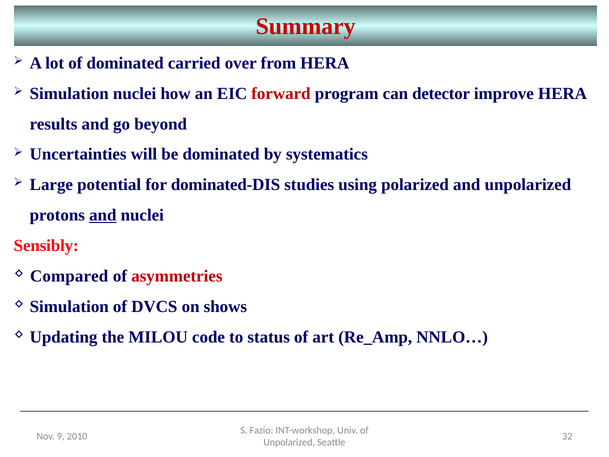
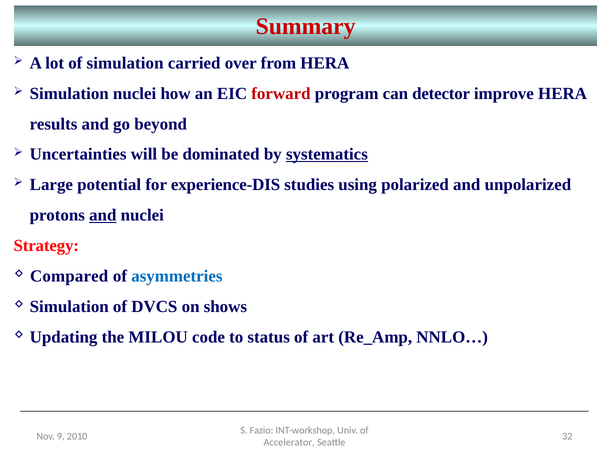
of dominated: dominated -> simulation (125, 63)
systematics underline: none -> present (327, 154)
dominated-DIS: dominated-DIS -> experience-DIS (226, 185)
Sensibly: Sensibly -> Strategy (46, 246)
asymmetries colour: red -> blue (177, 276)
Unpolarized: Unpolarized -> Accelerator (289, 442)
